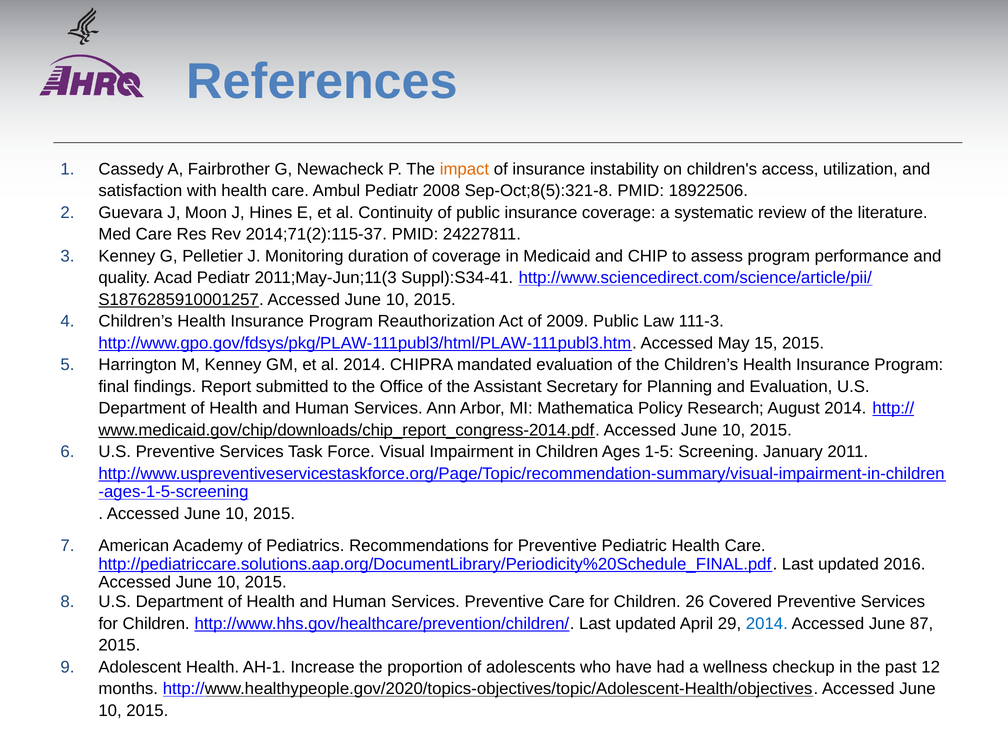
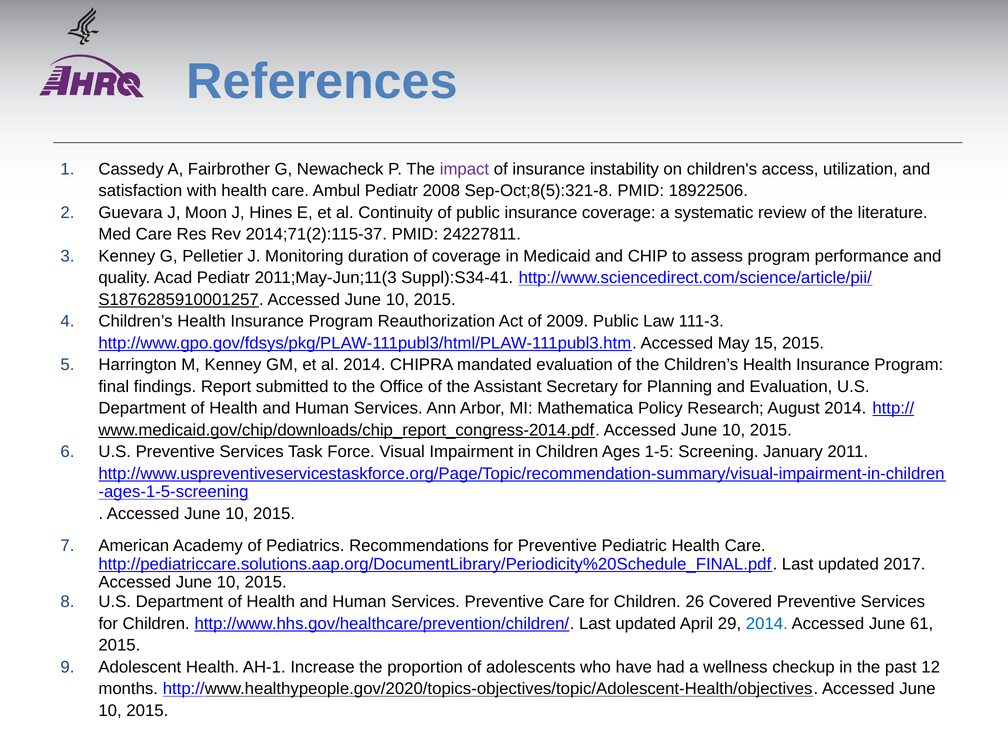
impact colour: orange -> purple (464, 169)
2016: 2016 -> 2017 (904, 564)
87: 87 -> 61 (922, 624)
